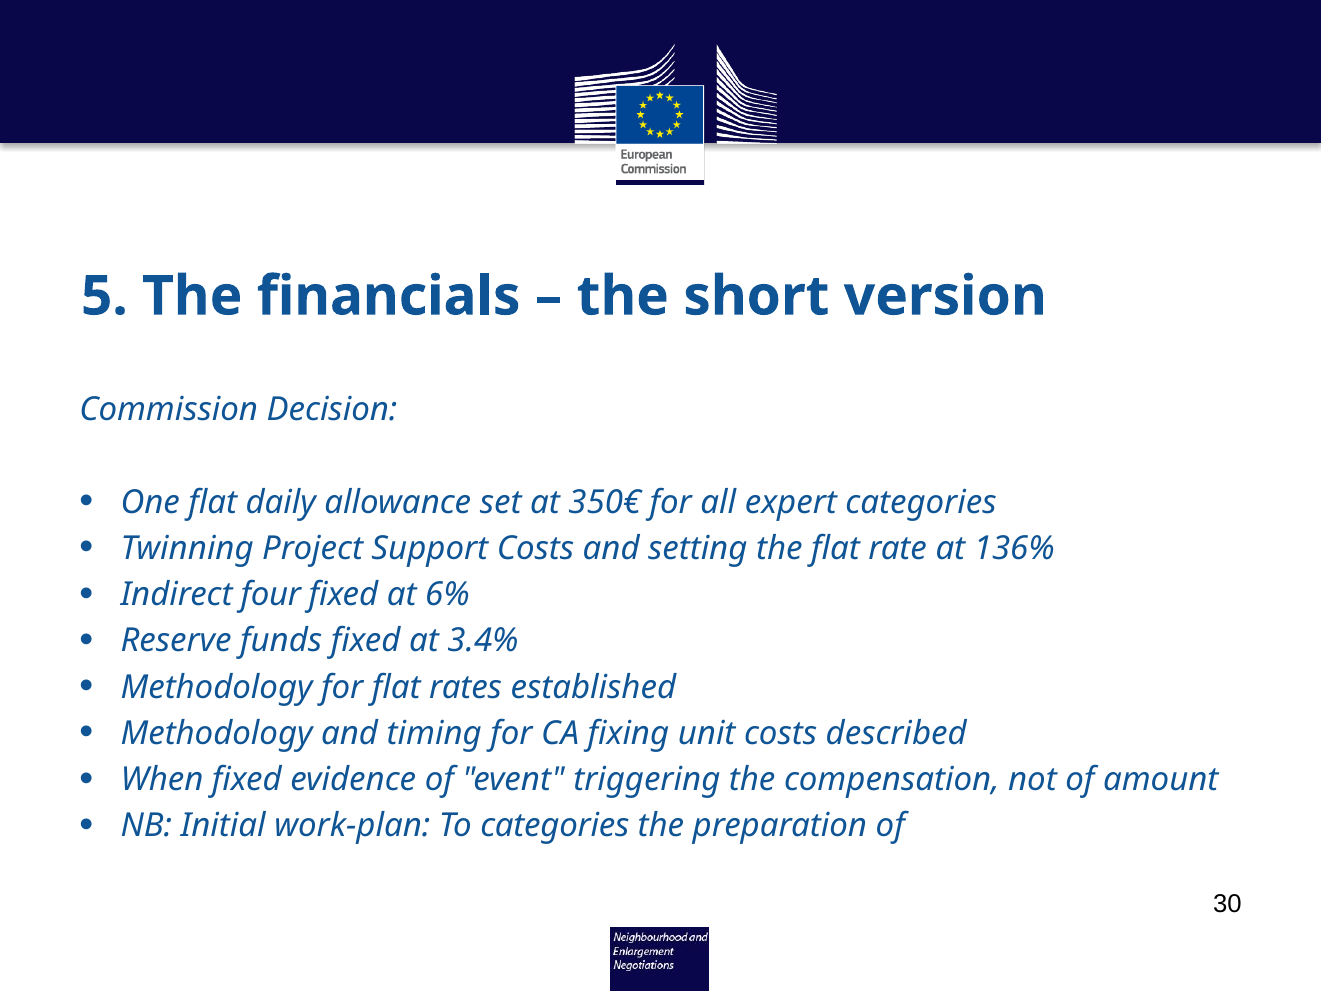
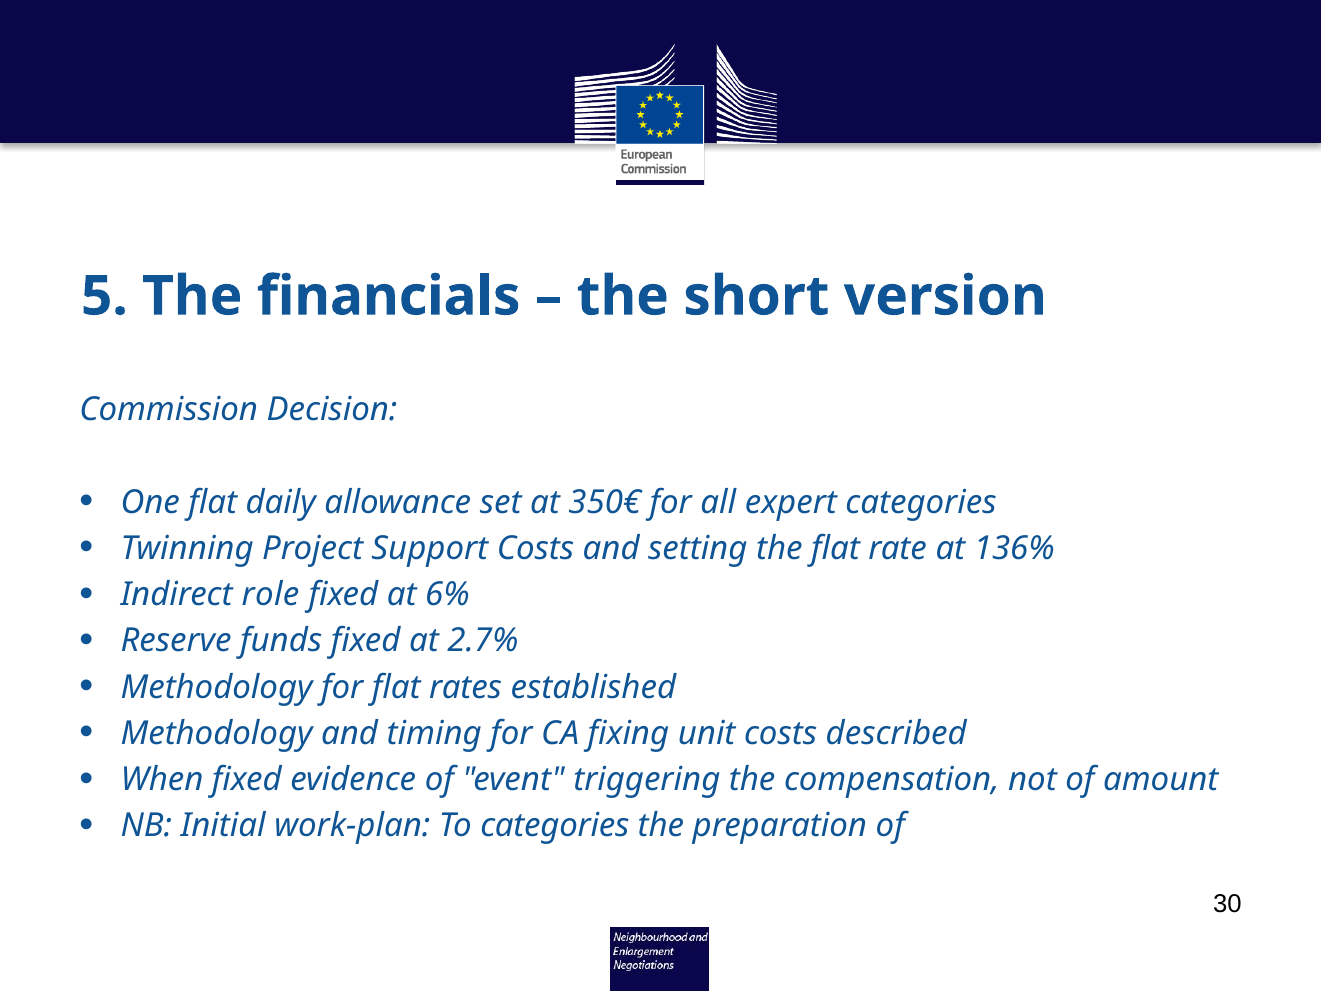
four: four -> role (270, 595)
3.4%: 3.4% -> 2.7% (483, 641)
